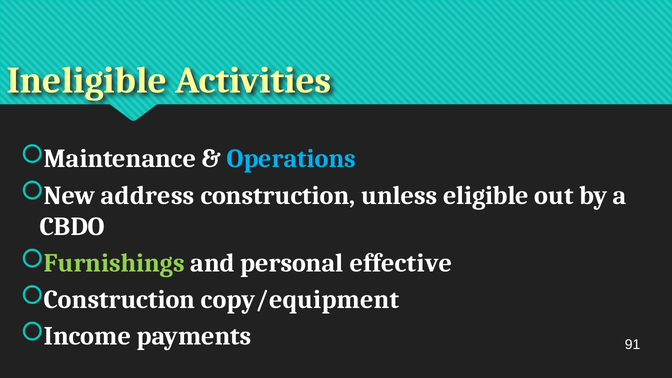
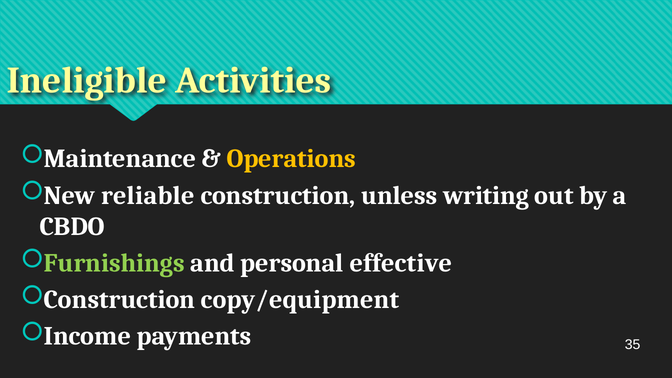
Operations colour: light blue -> yellow (291, 159)
address: address -> reliable (148, 195)
eligible: eligible -> writing (486, 195)
91: 91 -> 35 (633, 345)
